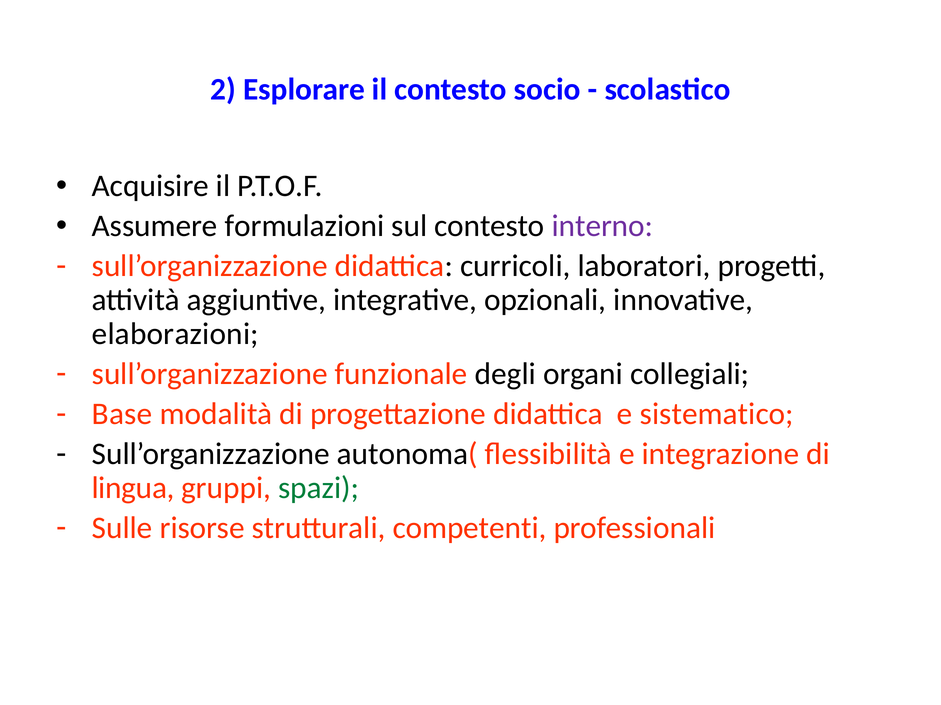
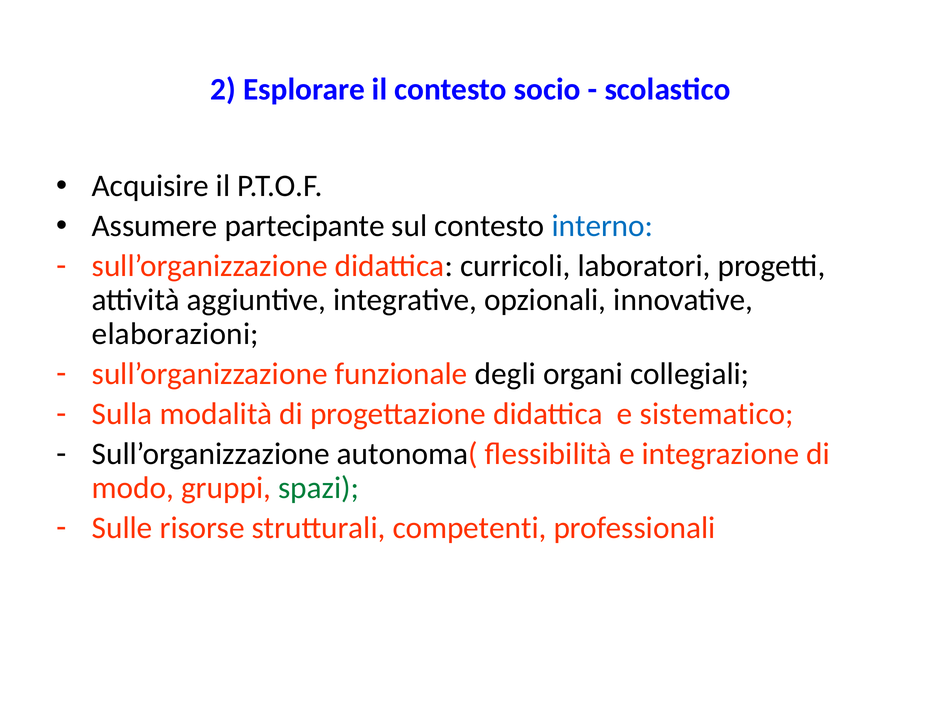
formulazioni: formulazioni -> partecipante (305, 226)
interno colour: purple -> blue (602, 226)
Base: Base -> Sulla (122, 414)
lingua: lingua -> modo (133, 488)
